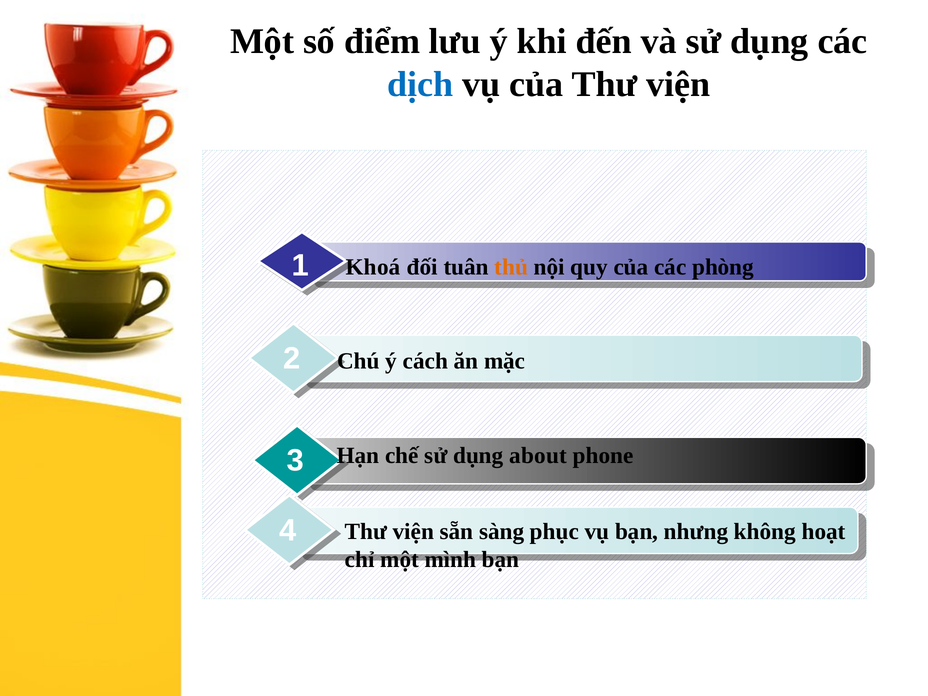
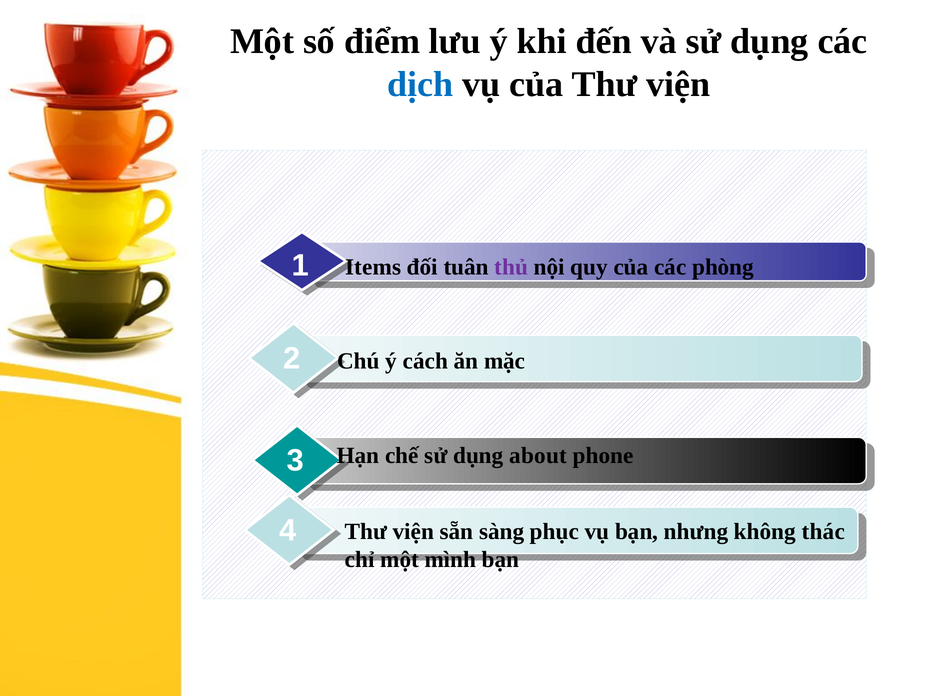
Khoá: Khoá -> Items (373, 267)
thủ colour: orange -> purple (511, 267)
hoạt: hoạt -> thác (823, 532)
